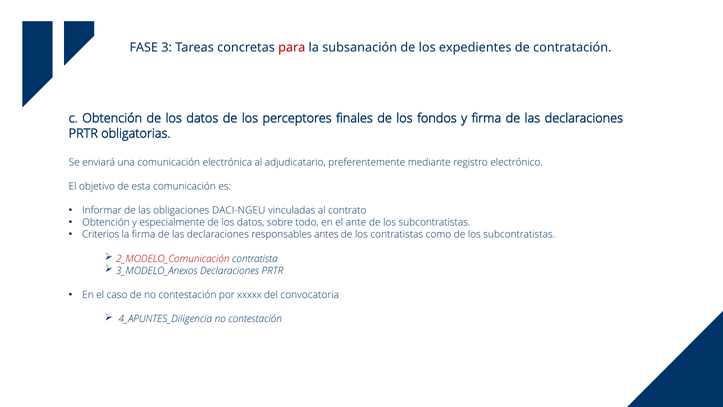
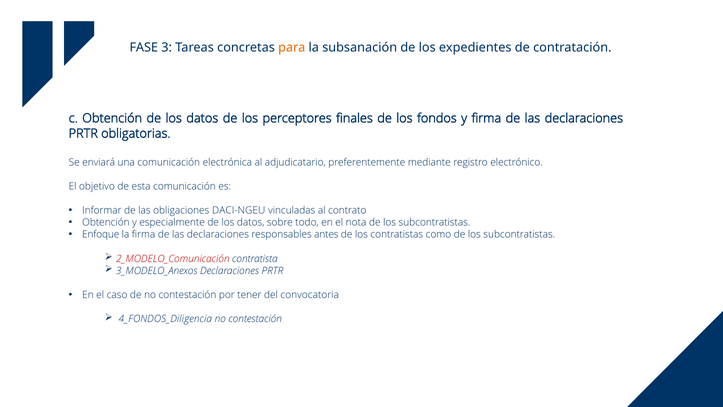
para colour: red -> orange (292, 47)
ante: ante -> nota (356, 222)
Criterios: Criterios -> Enfoque (101, 234)
xxxxx: xxxxx -> tener (249, 295)
4_APUNTES_Diligencia: 4_APUNTES_Diligencia -> 4_FONDOS_Diligencia (165, 319)
